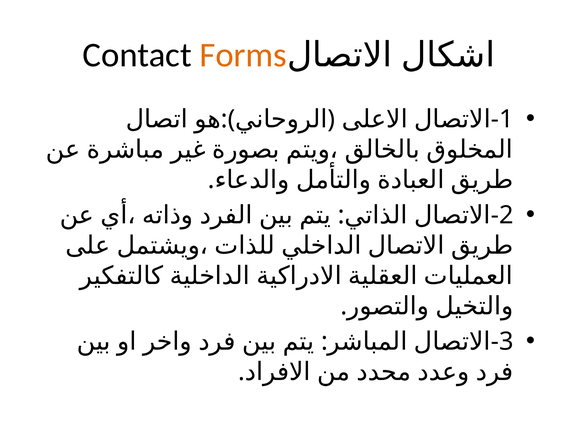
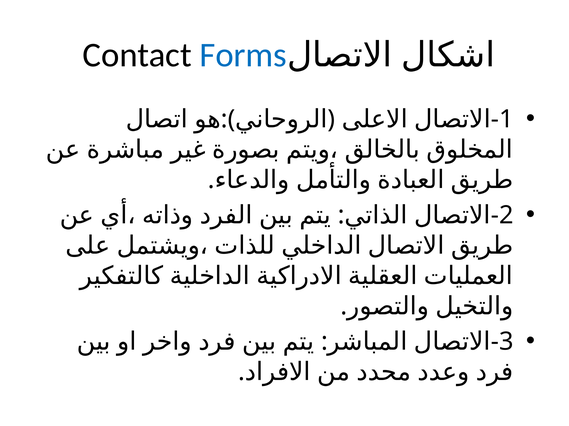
Forms colour: orange -> blue (243, 55)
